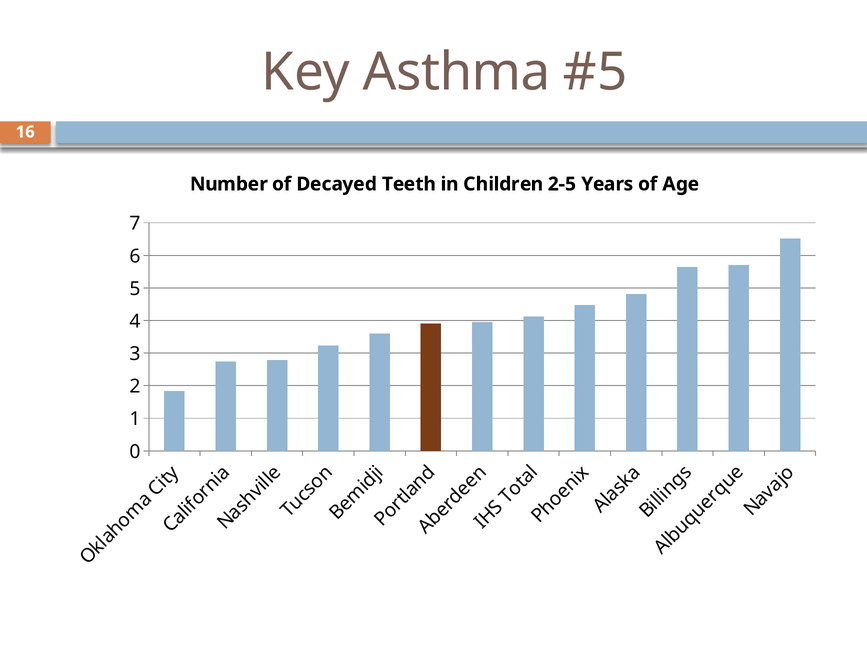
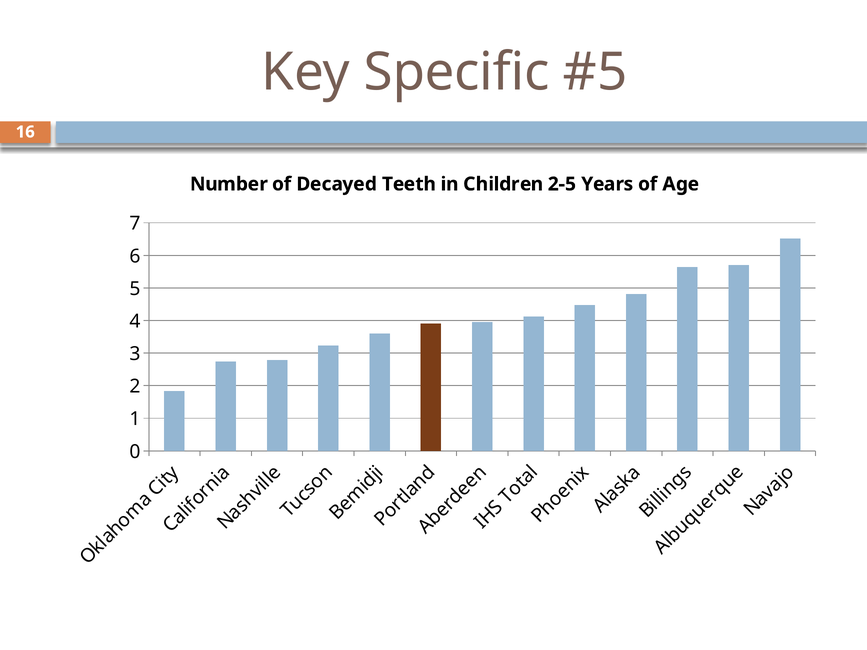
Asthma: Asthma -> Specific (457, 72)
